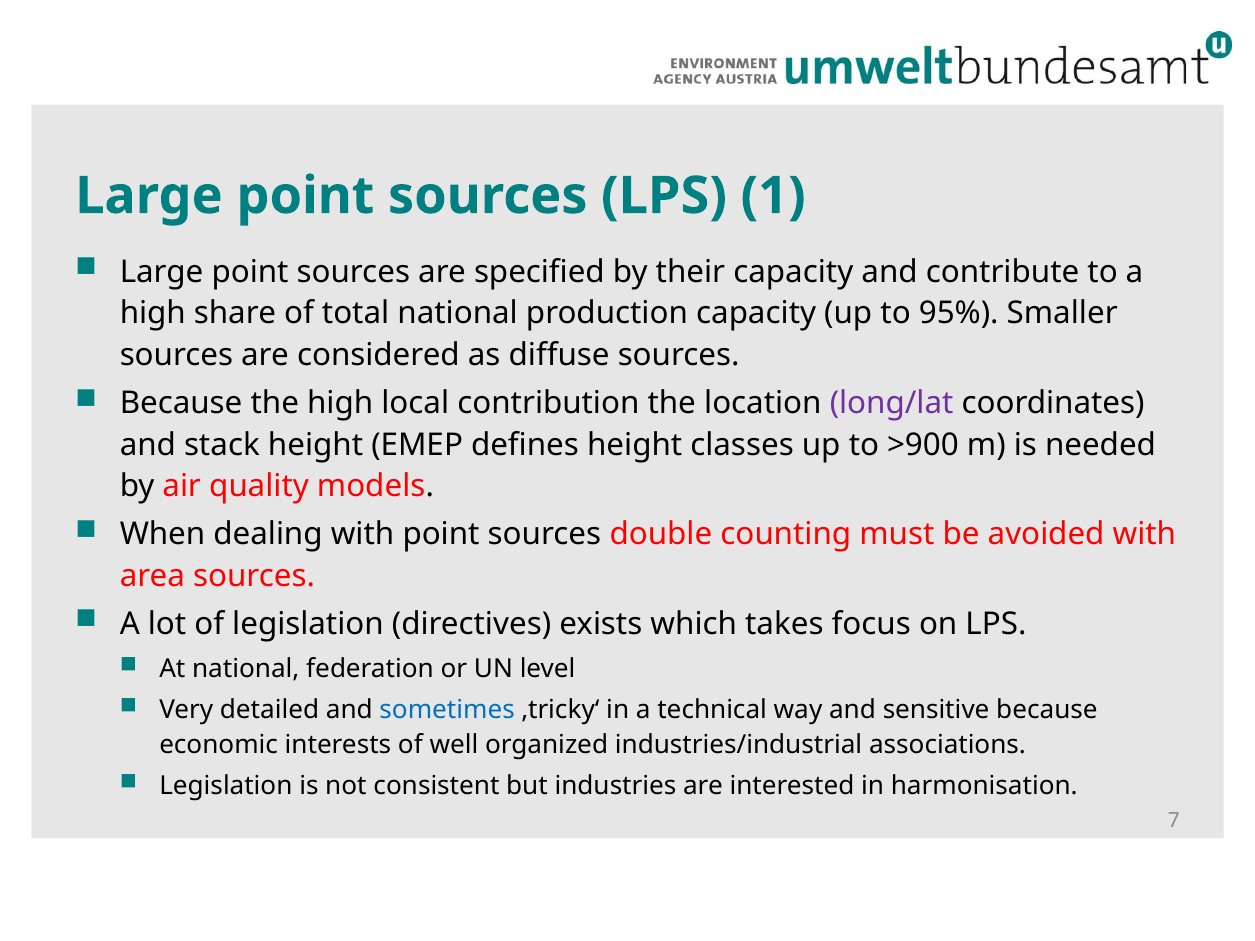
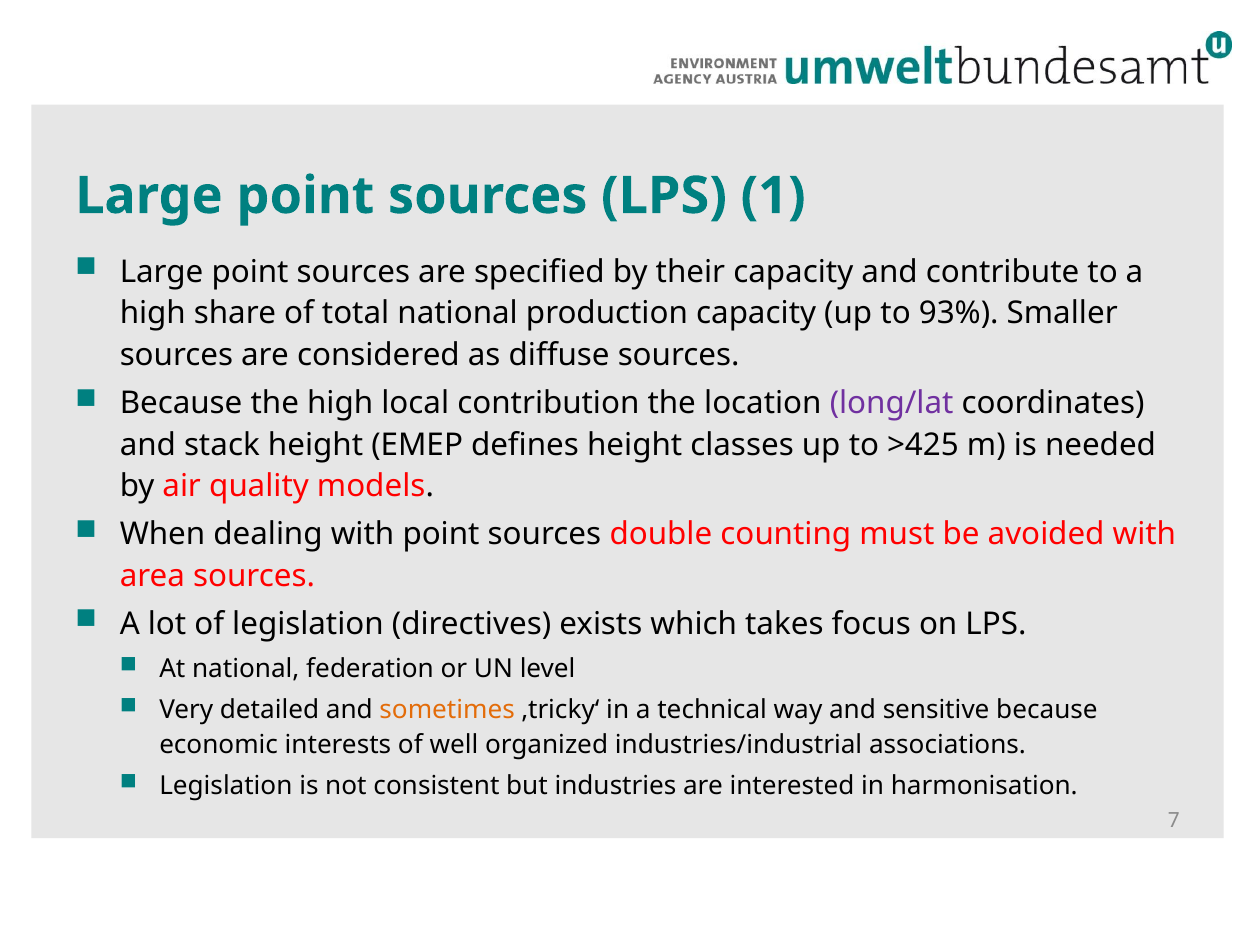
95%: 95% -> 93% (959, 314)
>900: >900 -> >425 (923, 445)
sometimes colour: blue -> orange (447, 710)
